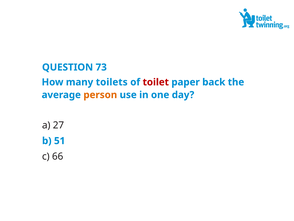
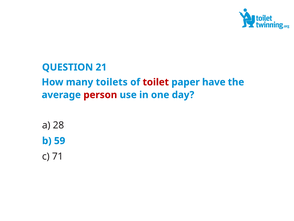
73: 73 -> 21 (101, 67)
back: back -> have (214, 82)
person colour: orange -> red (100, 95)
27: 27 -> 28 (59, 125)
51: 51 -> 59 (60, 141)
66: 66 -> 71 (58, 156)
